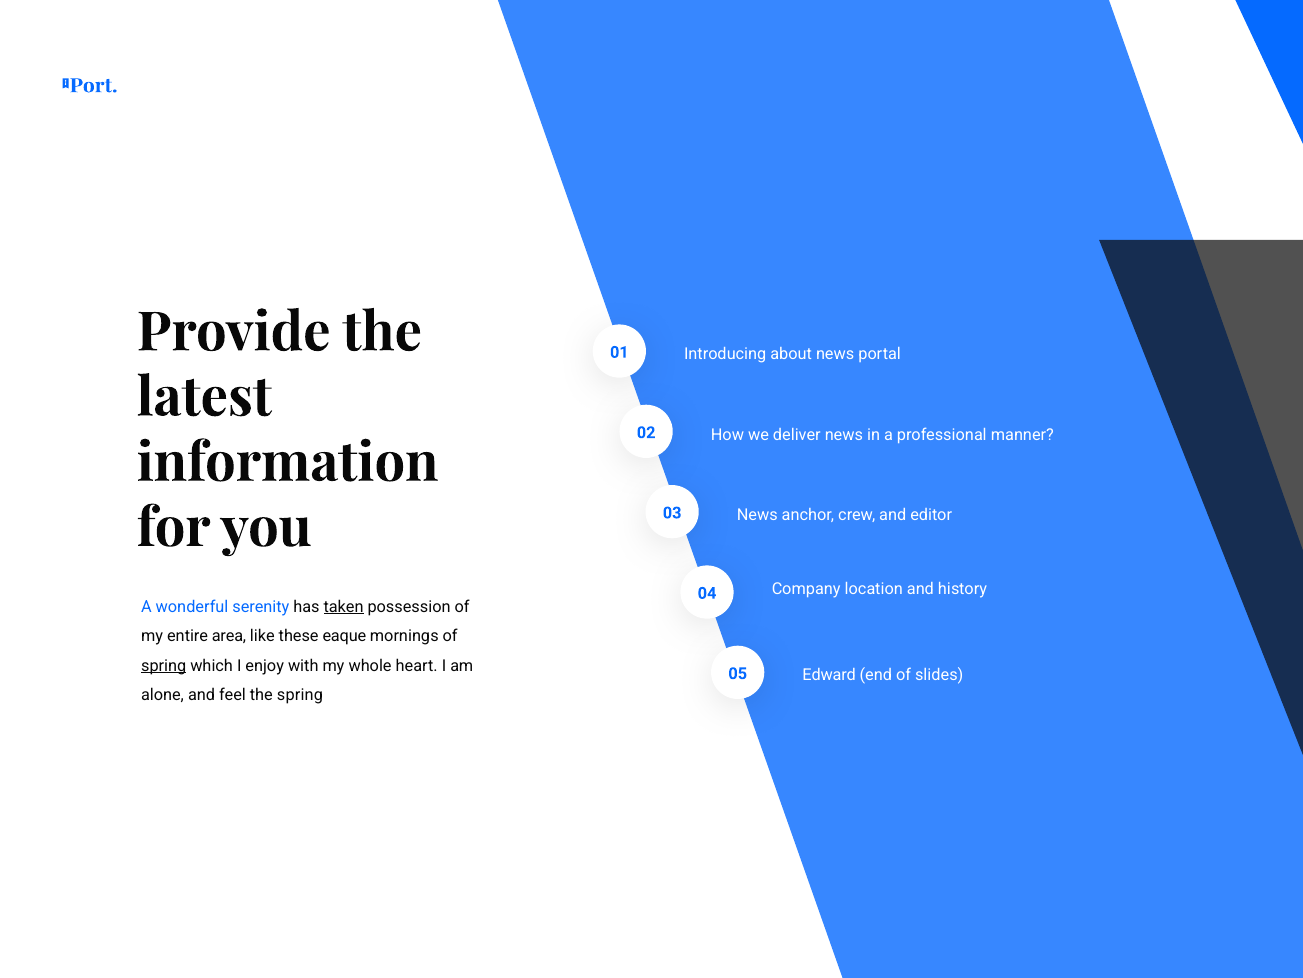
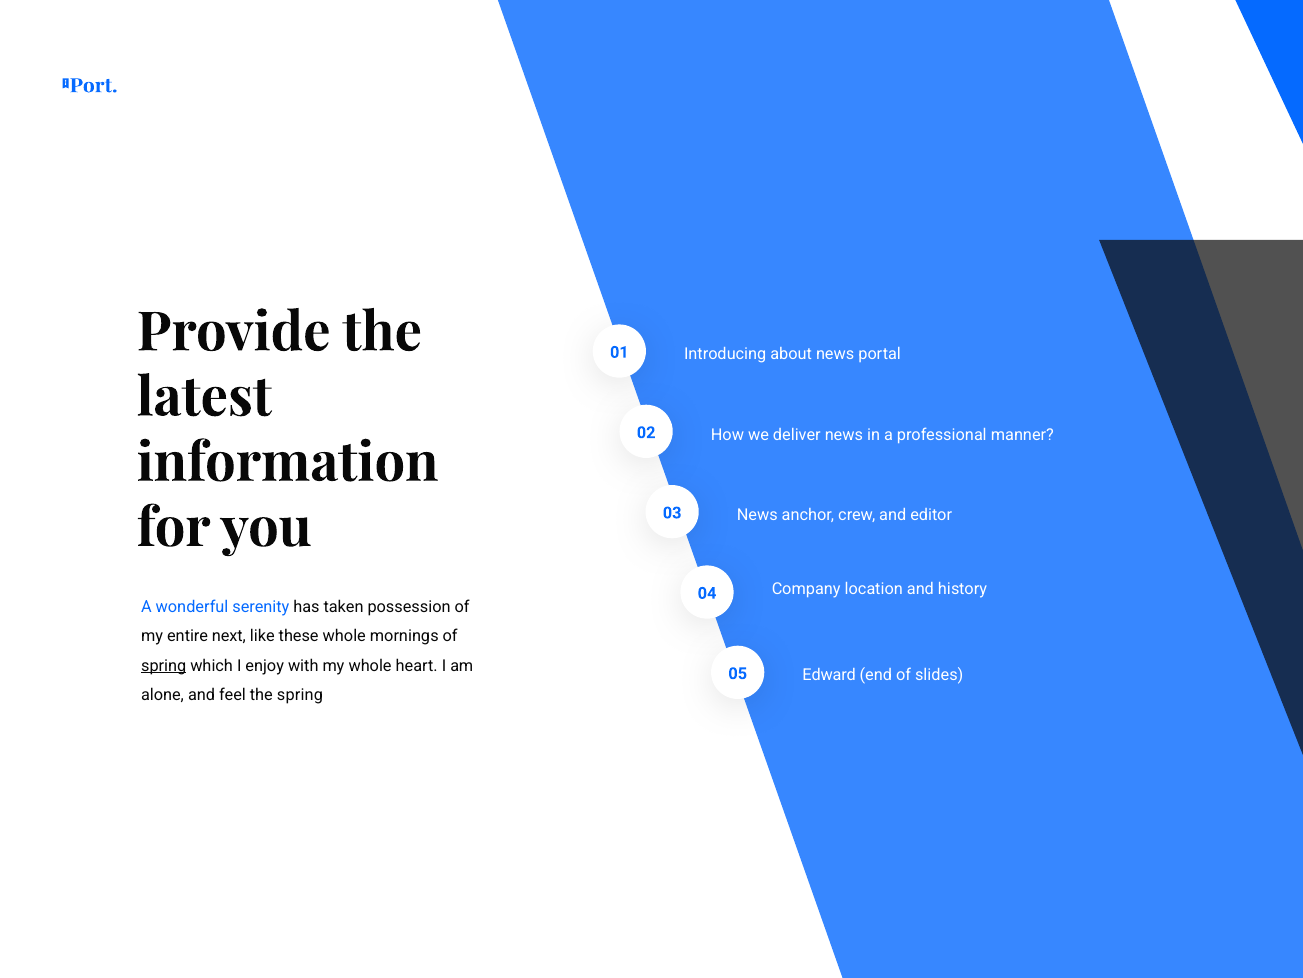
taken underline: present -> none (344, 606)
area: area -> next (229, 636)
these eaque: eaque -> whole (344, 636)
